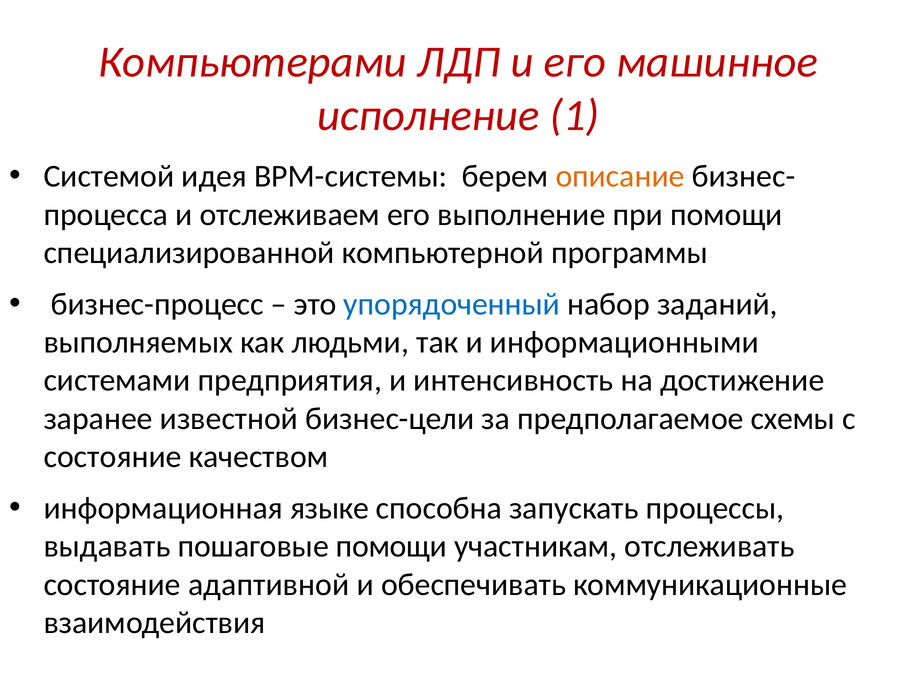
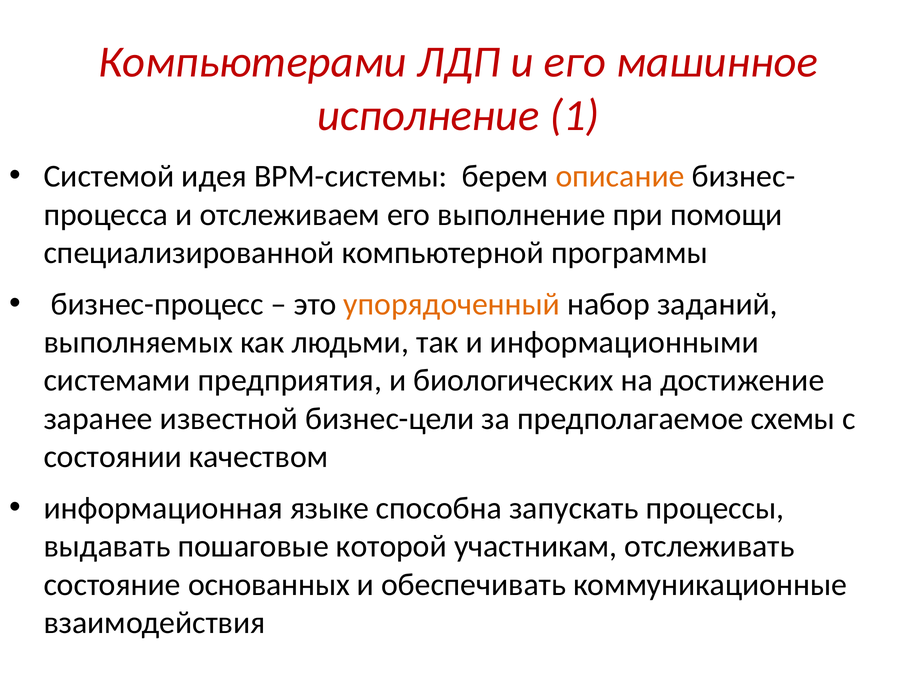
упорядоченный colour: blue -> orange (452, 304)
интенсивность: интенсивность -> биологических (514, 380)
состояние: состояние -> состоянии (113, 457)
пошаговые помощи: помощи -> которой (391, 546)
адаптивной: адаптивной -> основанных (269, 584)
